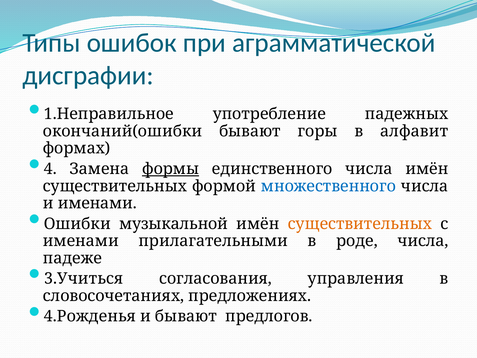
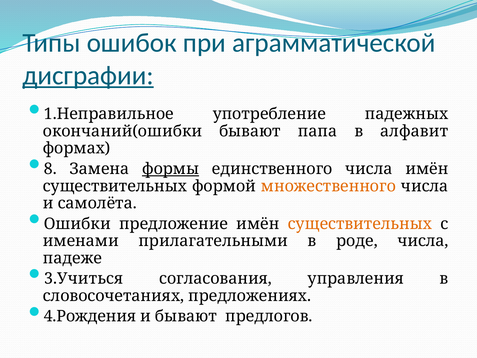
дисграфии underline: none -> present (88, 75)
горы: горы -> папа (318, 131)
4: 4 -> 8 (50, 169)
множественного colour: blue -> orange (328, 186)
и именами: именами -> самолёта (97, 203)
музыкальной: музыкальной -> предложение (174, 224)
4.Рожденья: 4.Рожденья -> 4.Рождения (90, 316)
